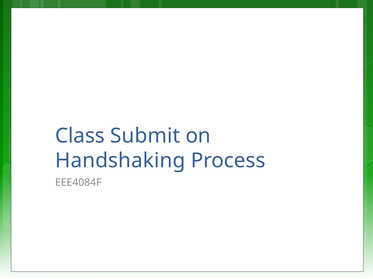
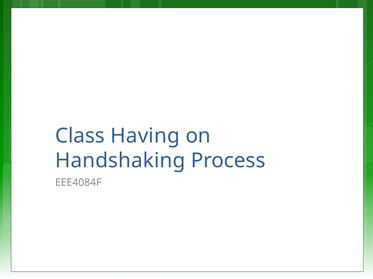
Submit: Submit -> Having (145, 136)
